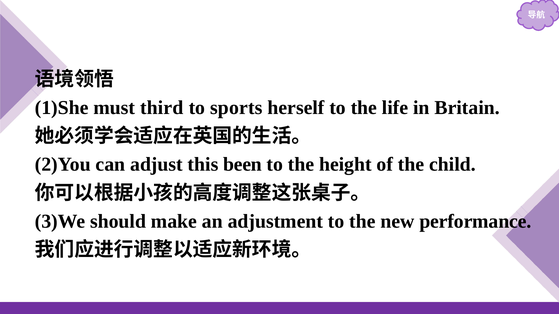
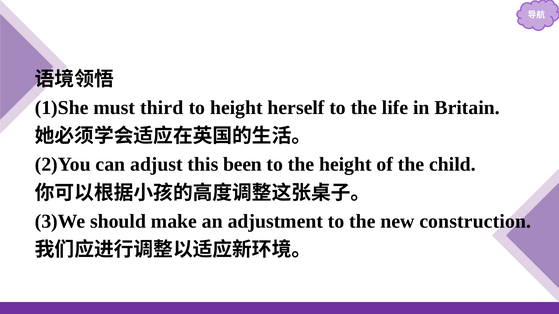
to sports: sports -> height (236, 108)
performance: performance -> construction (475, 221)
